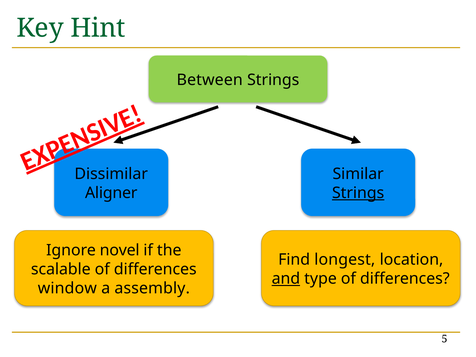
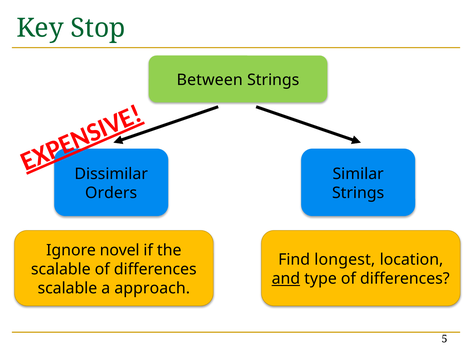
Hint: Hint -> Stop (98, 28)
Aligner: Aligner -> Orders (111, 193)
Strings underline: present -> none (358, 193)
window: window -> scalable (67, 288)
assembly: assembly -> approach (152, 288)
